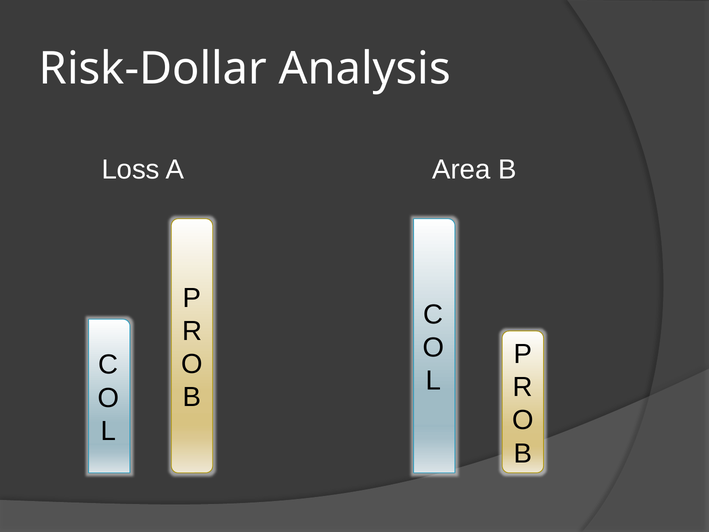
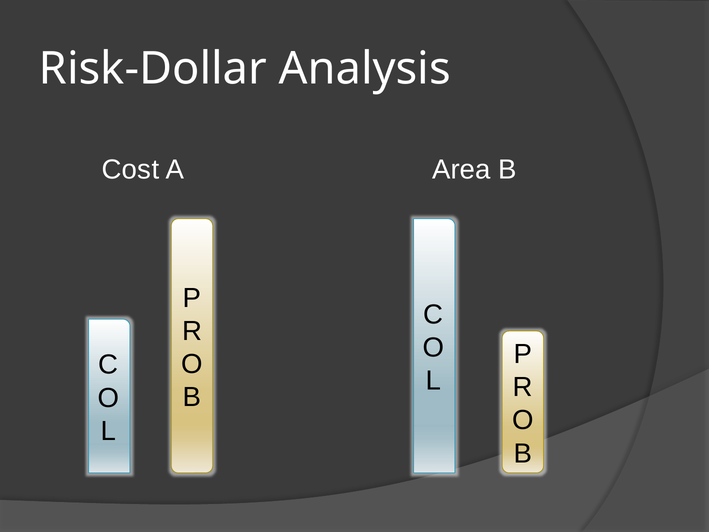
Loss: Loss -> Cost (130, 170)
